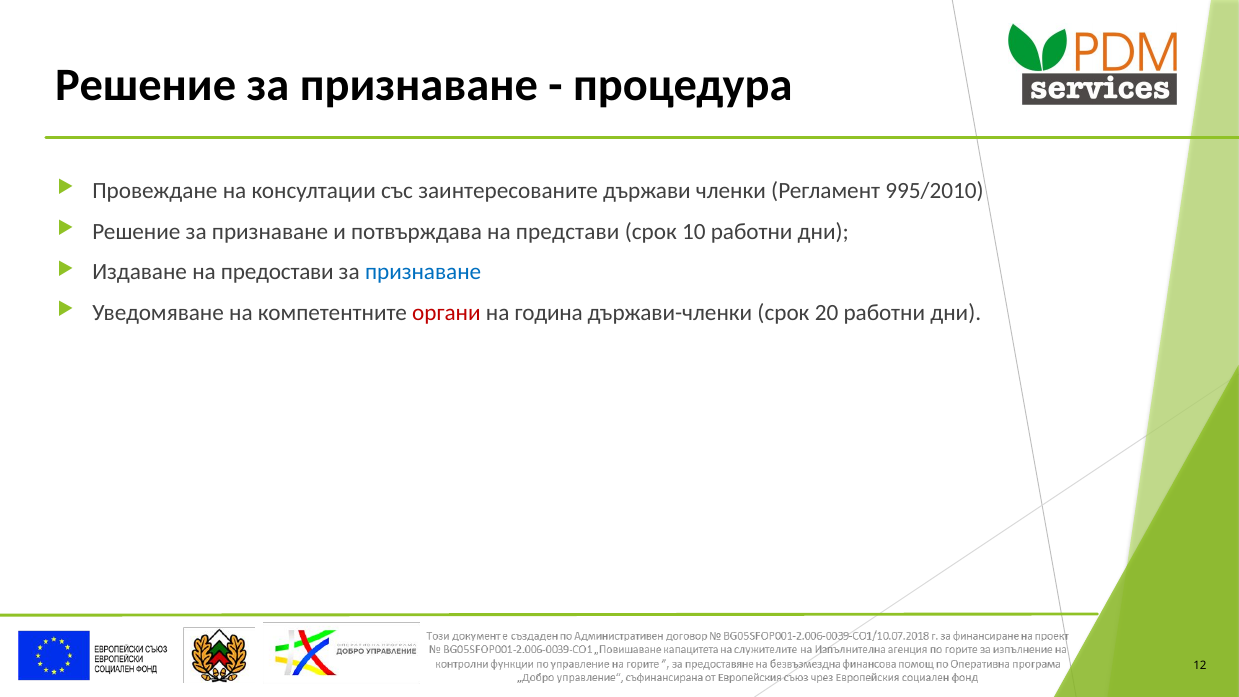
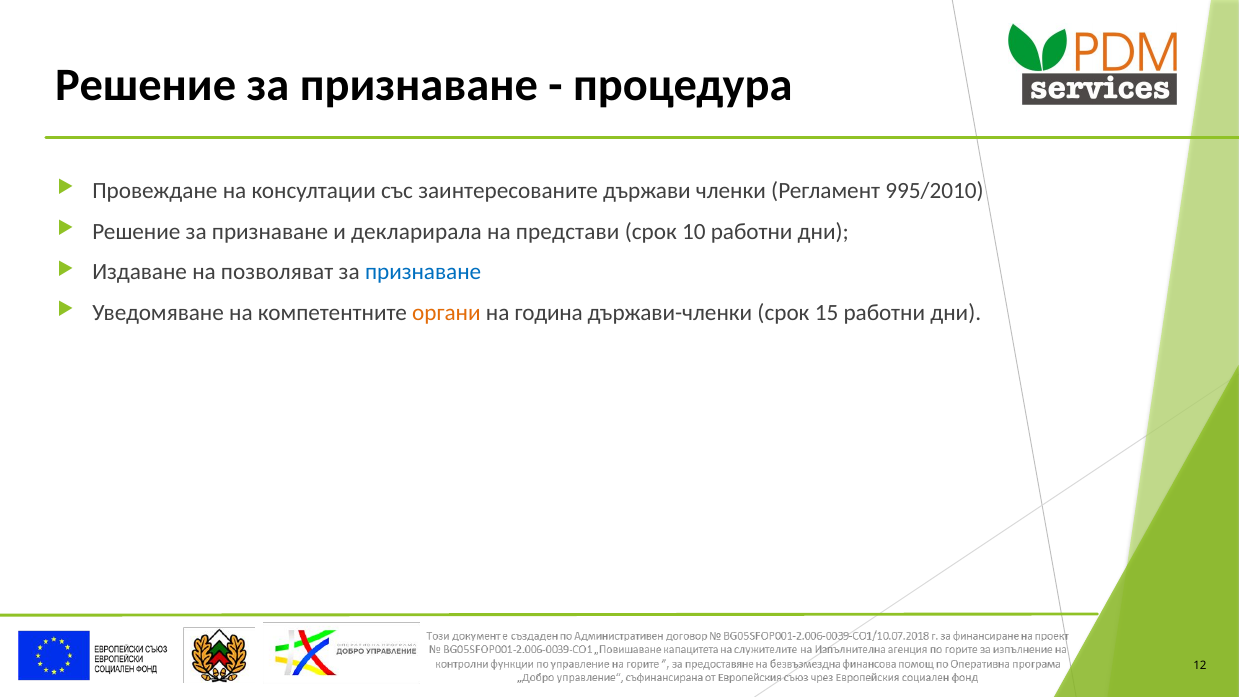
потвърждава: потвърждава -> декларирала (416, 231)
предостави: предостави -> позволяват (277, 272)
органи colour: red -> orange (446, 313)
20: 20 -> 15 (827, 313)
